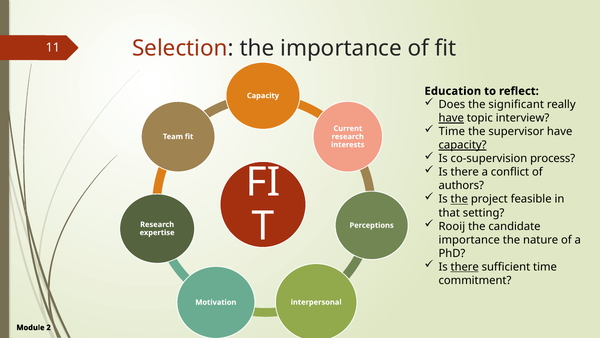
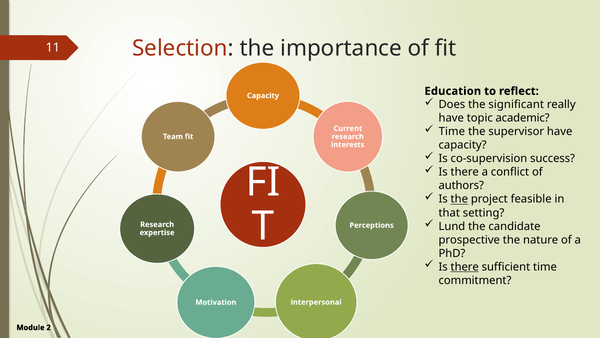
have underline: present -> none (451, 118)
interview: interview -> academic (523, 118)
capacity underline: present -> none (463, 145)
process: process -> success (553, 158)
Rooij: Rooij -> Lund (452, 226)
importance: importance -> prospective (469, 239)
